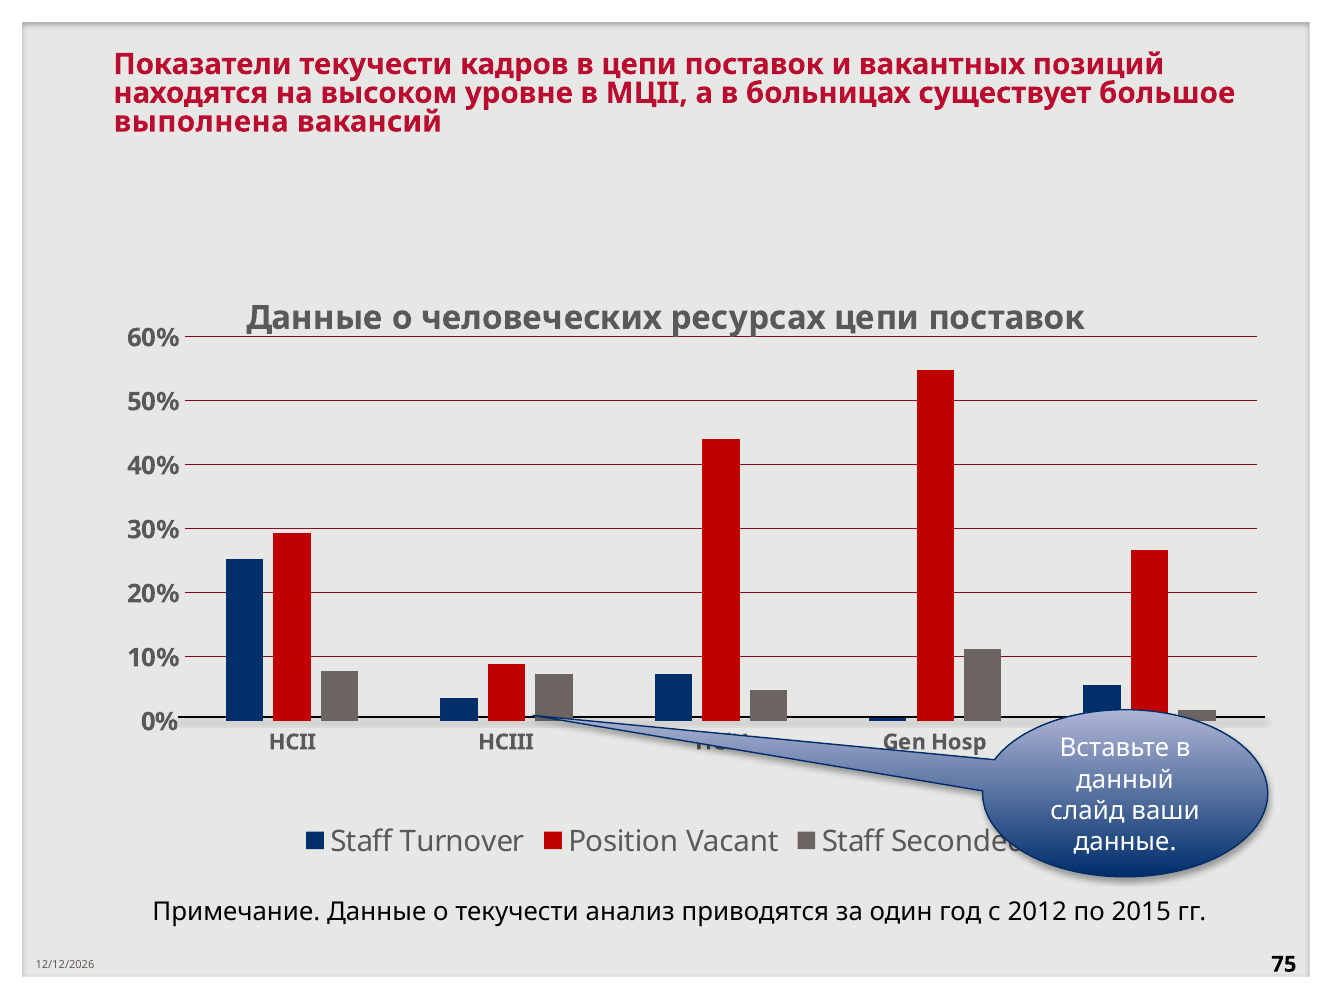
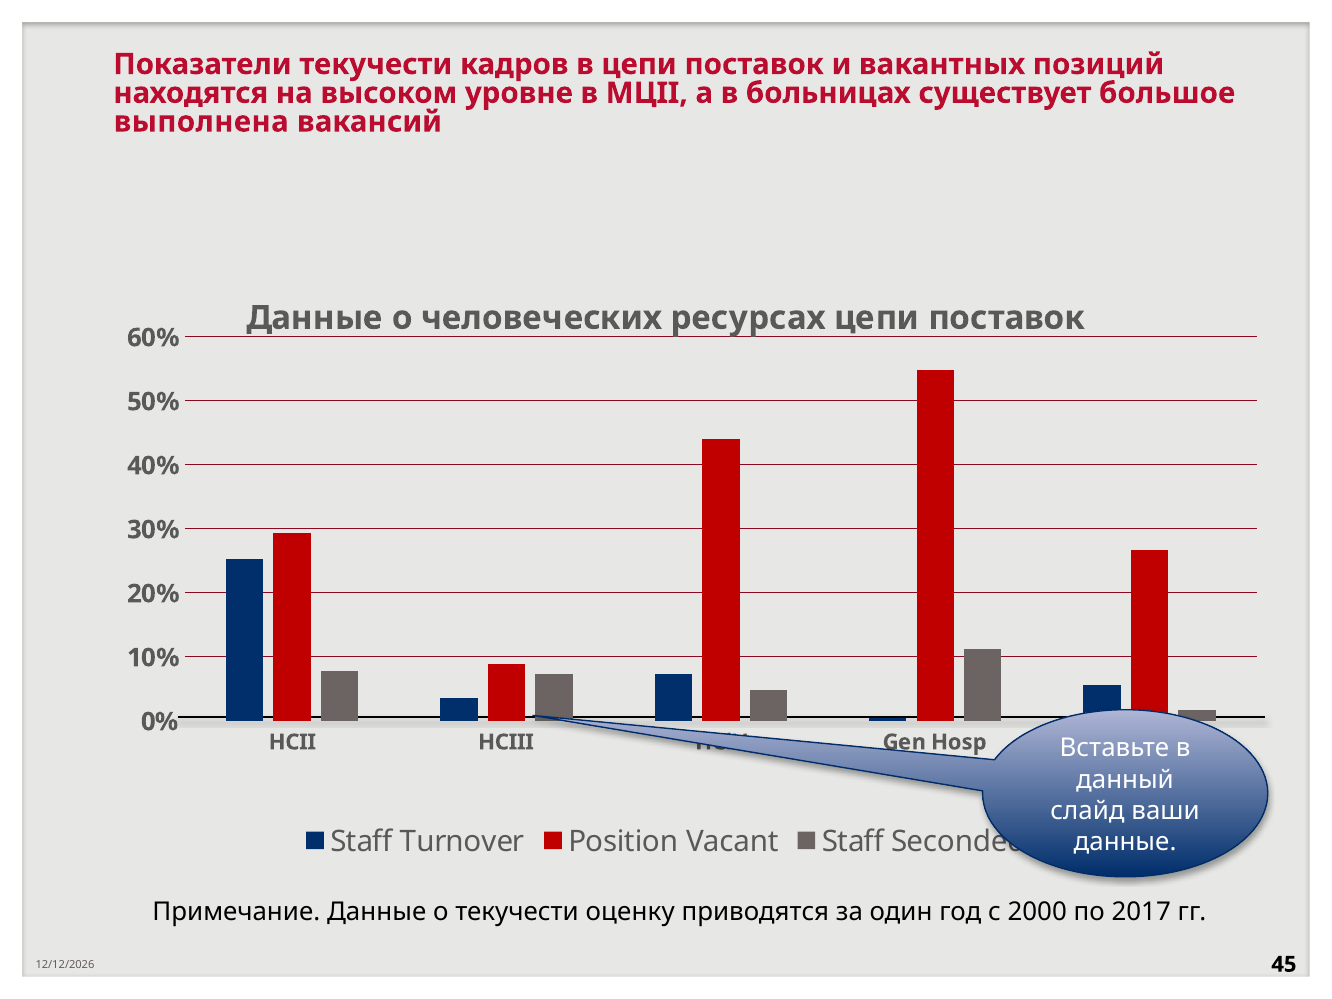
анализ: анализ -> оценку (630, 911)
2012: 2012 -> 2000 (1037, 911)
2015: 2015 -> 2017 (1141, 911)
75: 75 -> 45 (1284, 964)
